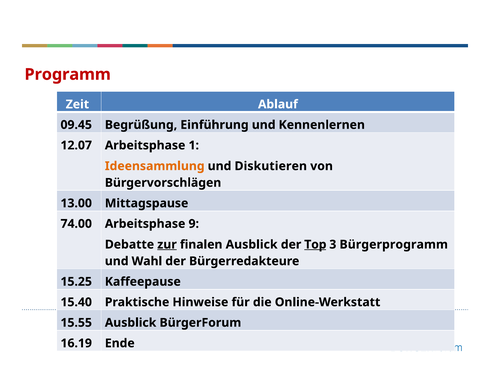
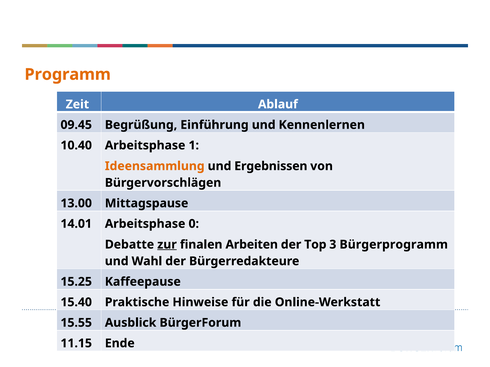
Programm colour: red -> orange (68, 75)
12.07: 12.07 -> 10.40 (76, 146)
Diskutieren: Diskutieren -> Ergebnissen (271, 166)
74.00: 74.00 -> 14.01 (76, 224)
9: 9 -> 0 (194, 224)
finalen Ausblick: Ausblick -> Arbeiten (252, 245)
Top underline: present -> none (315, 245)
16.19: 16.19 -> 11.15 (76, 344)
